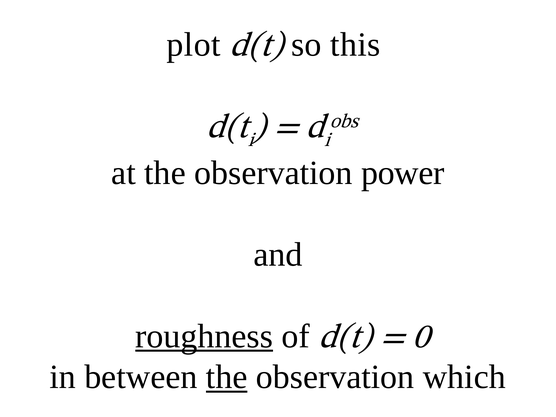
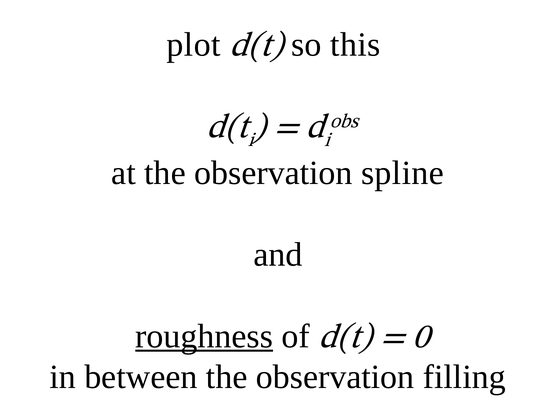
power: power -> spline (402, 173)
the underline: present -> none (227, 377)
which: which -> filling (464, 377)
